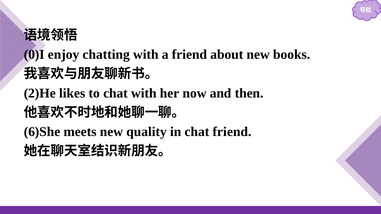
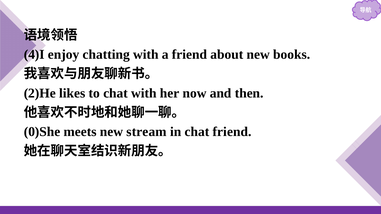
0)I: 0)I -> 4)I (34, 54)
6)She: 6)She -> 0)She (42, 132)
quality: quality -> stream (147, 132)
